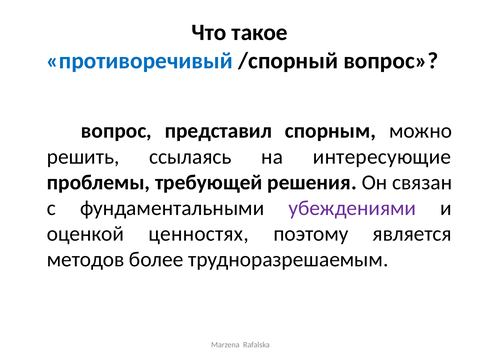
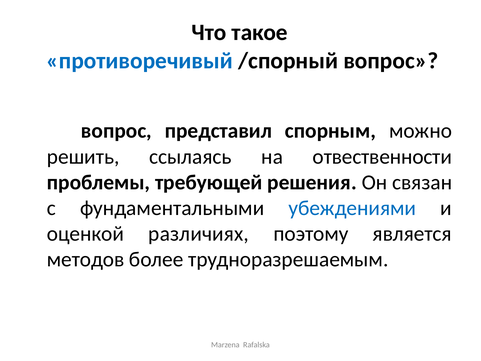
интересующие: интересующие -> отвественности (382, 157)
убеждениями colour: purple -> blue (352, 208)
ценностях: ценностях -> различиях (199, 233)
